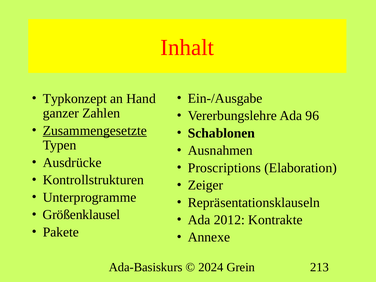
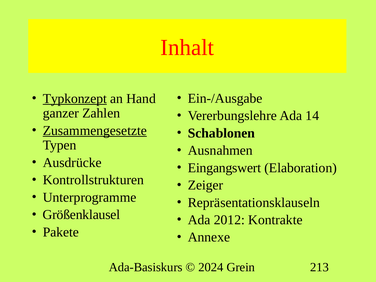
Typkonzept underline: none -> present (75, 99)
96: 96 -> 14 (312, 116)
Proscriptions: Proscriptions -> Eingangswert (224, 168)
